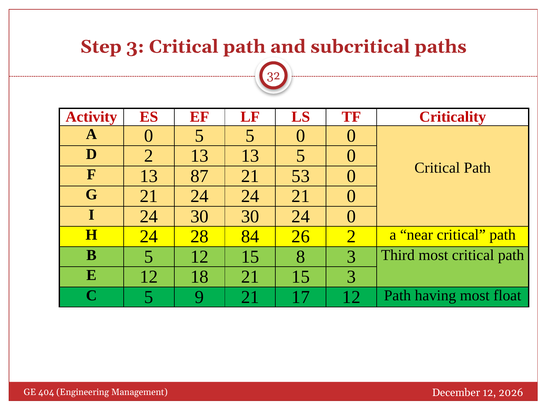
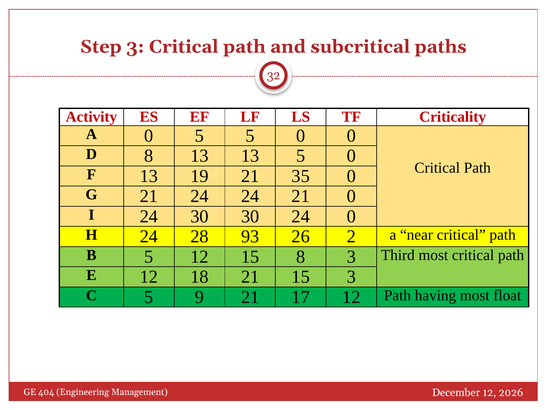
D 2: 2 -> 8 (149, 156)
87: 87 -> 19 (200, 176)
53: 53 -> 35 (301, 176)
84: 84 -> 93 (250, 237)
